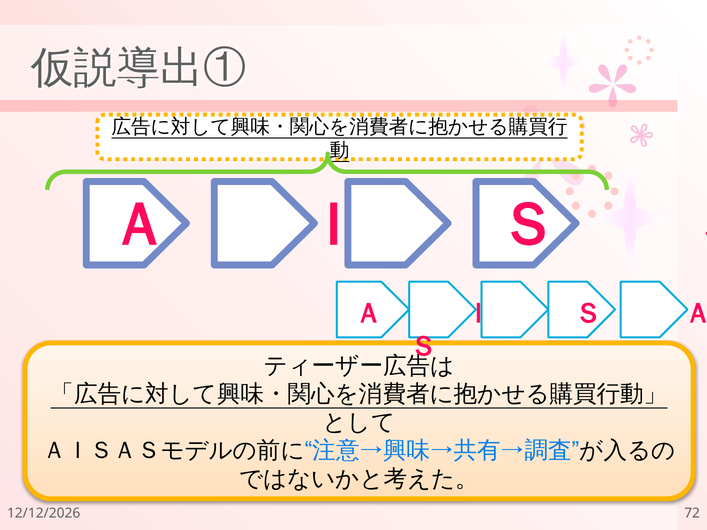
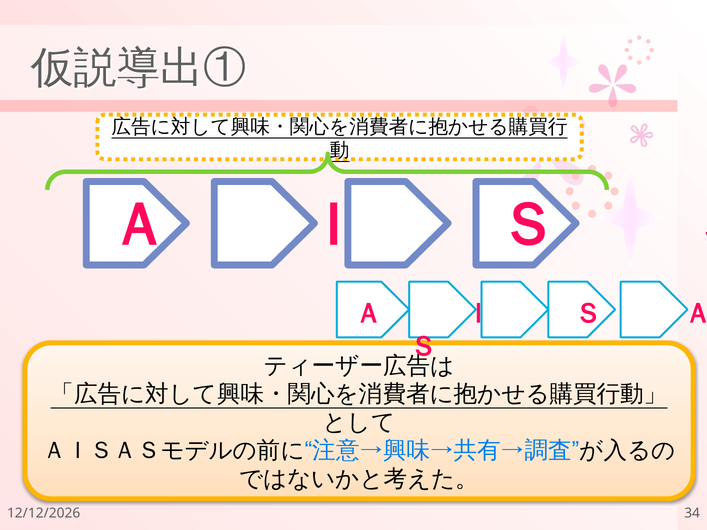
72: 72 -> 34 (692, 514)
